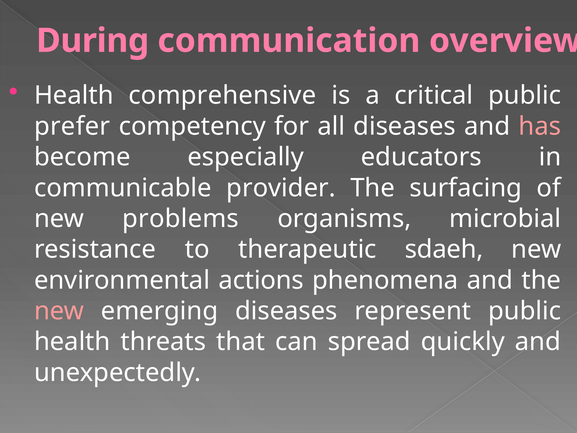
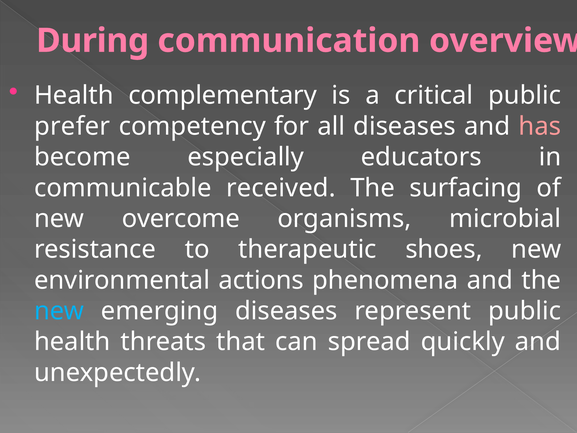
comprehensive: comprehensive -> complementary (223, 95)
provider: provider -> received (281, 188)
problems: problems -> overcome (181, 219)
sdaeh: sdaeh -> shoes (444, 249)
new colour: pink -> light blue (59, 311)
